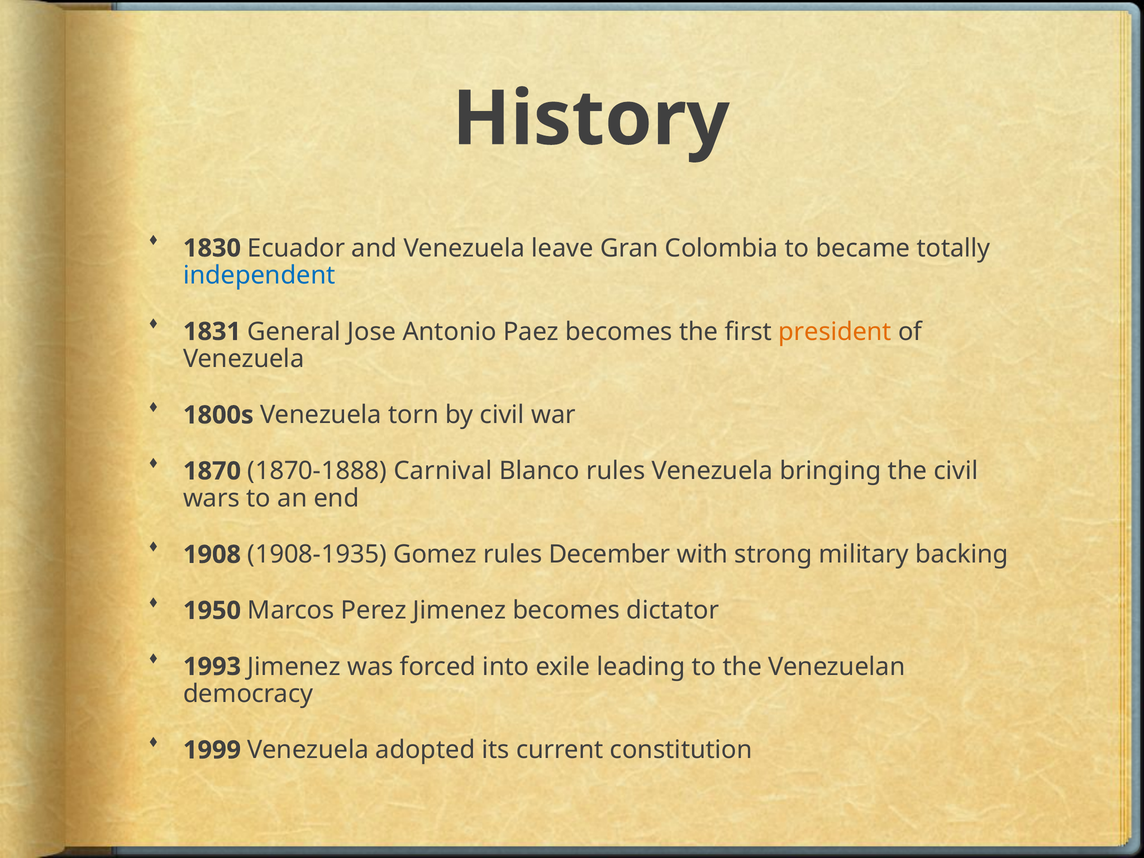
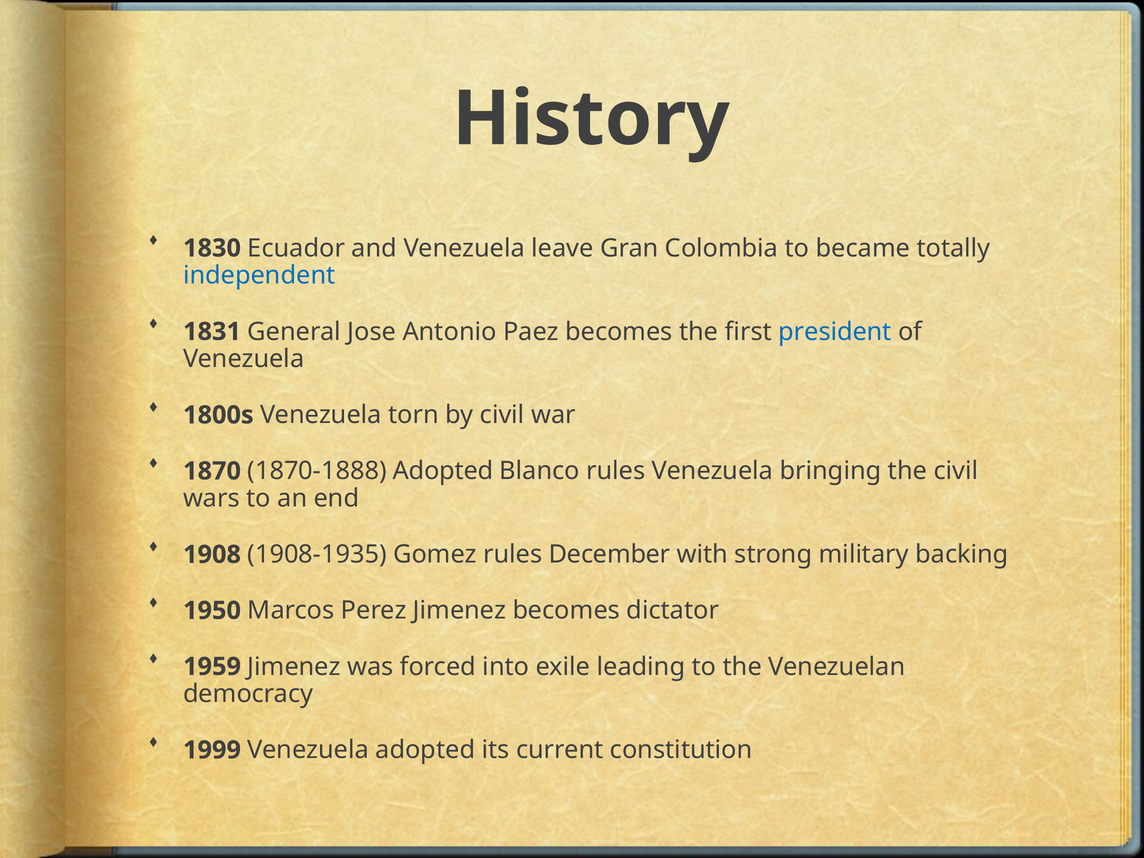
president colour: orange -> blue (835, 332)
1870-1888 Carnival: Carnival -> Adopted (443, 471)
1993: 1993 -> 1959 (212, 667)
